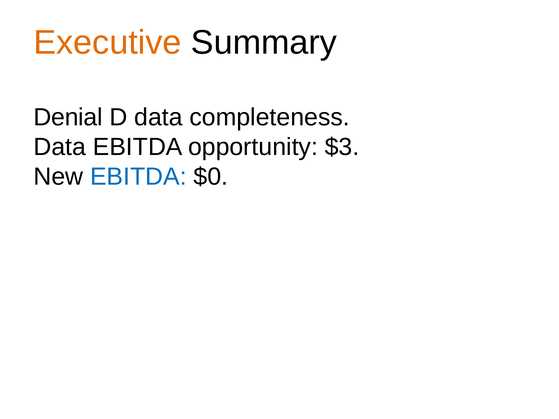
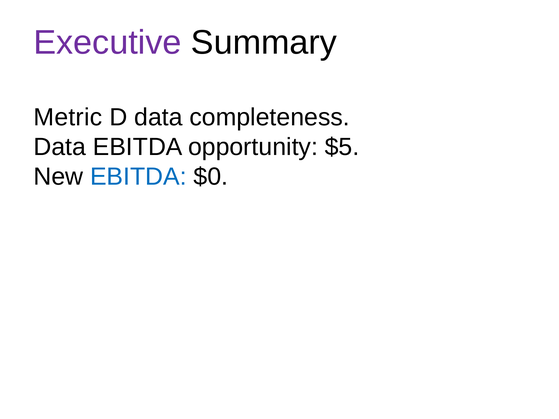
Executive colour: orange -> purple (107, 42)
Denial: Denial -> Metric (68, 117)
$3: $3 -> $5 (342, 147)
